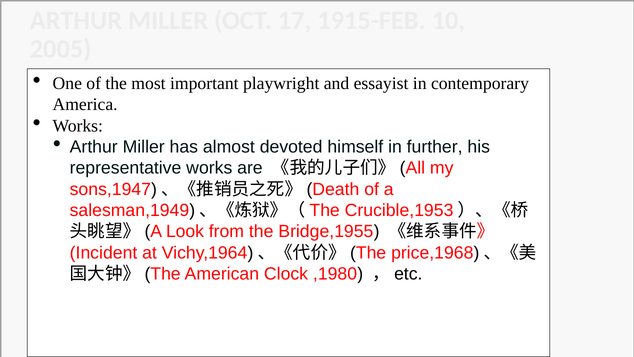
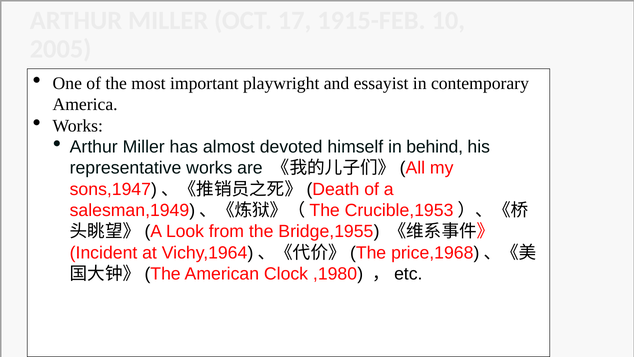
further: further -> behind (435, 147)
